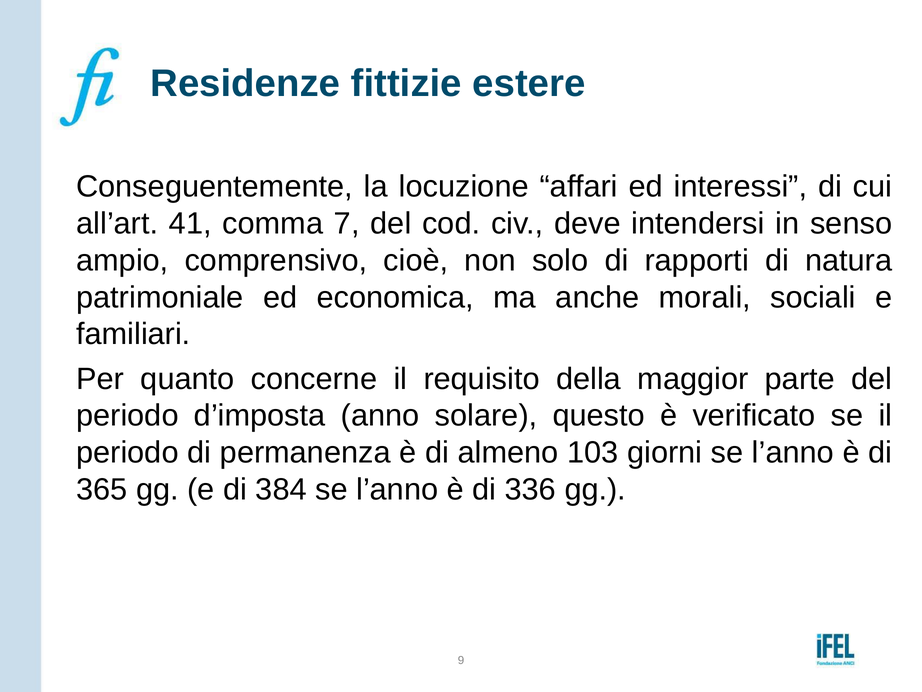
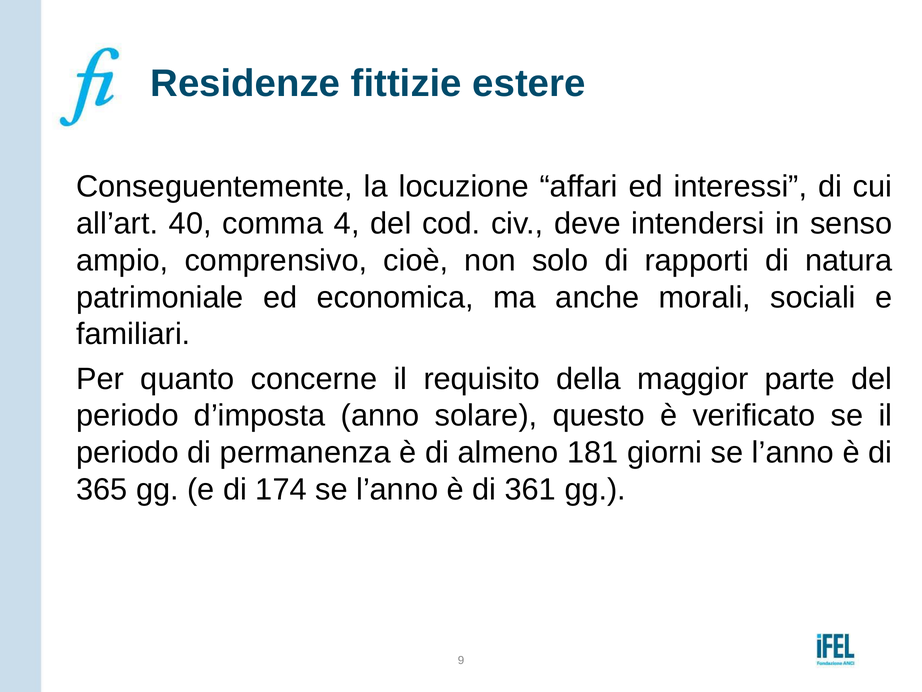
41: 41 -> 40 (190, 223)
7: 7 -> 4 (347, 223)
103: 103 -> 181 (593, 452)
384: 384 -> 174 (281, 489)
336: 336 -> 361 (530, 489)
